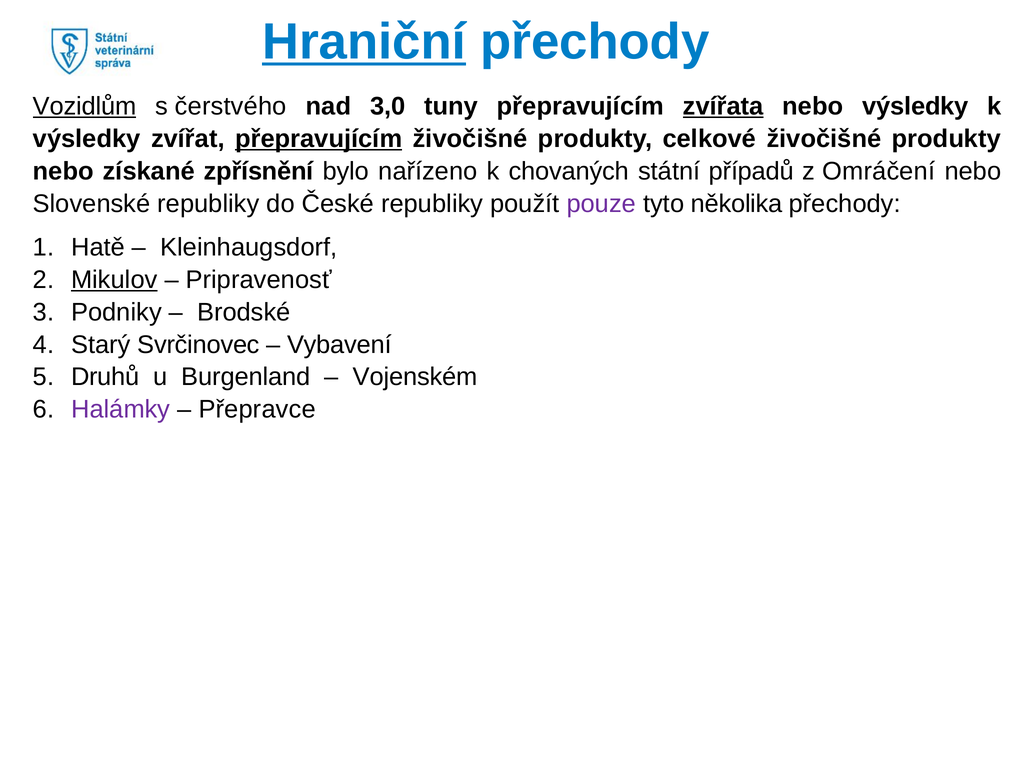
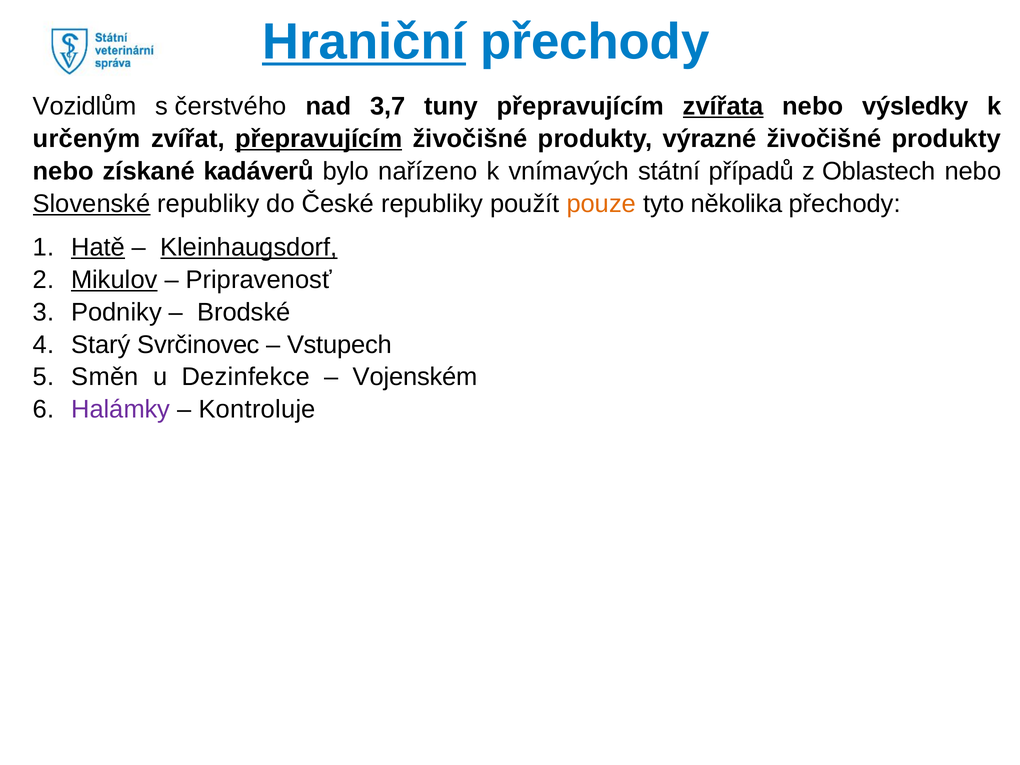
Vozidlům underline: present -> none (85, 106)
3,0: 3,0 -> 3,7 (388, 106)
výsledky: výsledky -> určeným (87, 139)
celkové: celkové -> výrazné (709, 139)
zpřísnění: zpřísnění -> kadáverů (259, 171)
chovaných: chovaných -> vnímavých (569, 171)
Omráčení: Omráčení -> Oblastech (879, 171)
Slovenské underline: none -> present (92, 204)
pouze colour: purple -> orange (601, 204)
Hatě underline: none -> present (98, 247)
Kleinhaugsdorf underline: none -> present (249, 247)
Vybavení: Vybavení -> Vstupech (339, 345)
Druhů: Druhů -> Směn (105, 377)
Burgenland: Burgenland -> Dezinfekce (246, 377)
Přepravce: Přepravce -> Kontroluje (257, 409)
